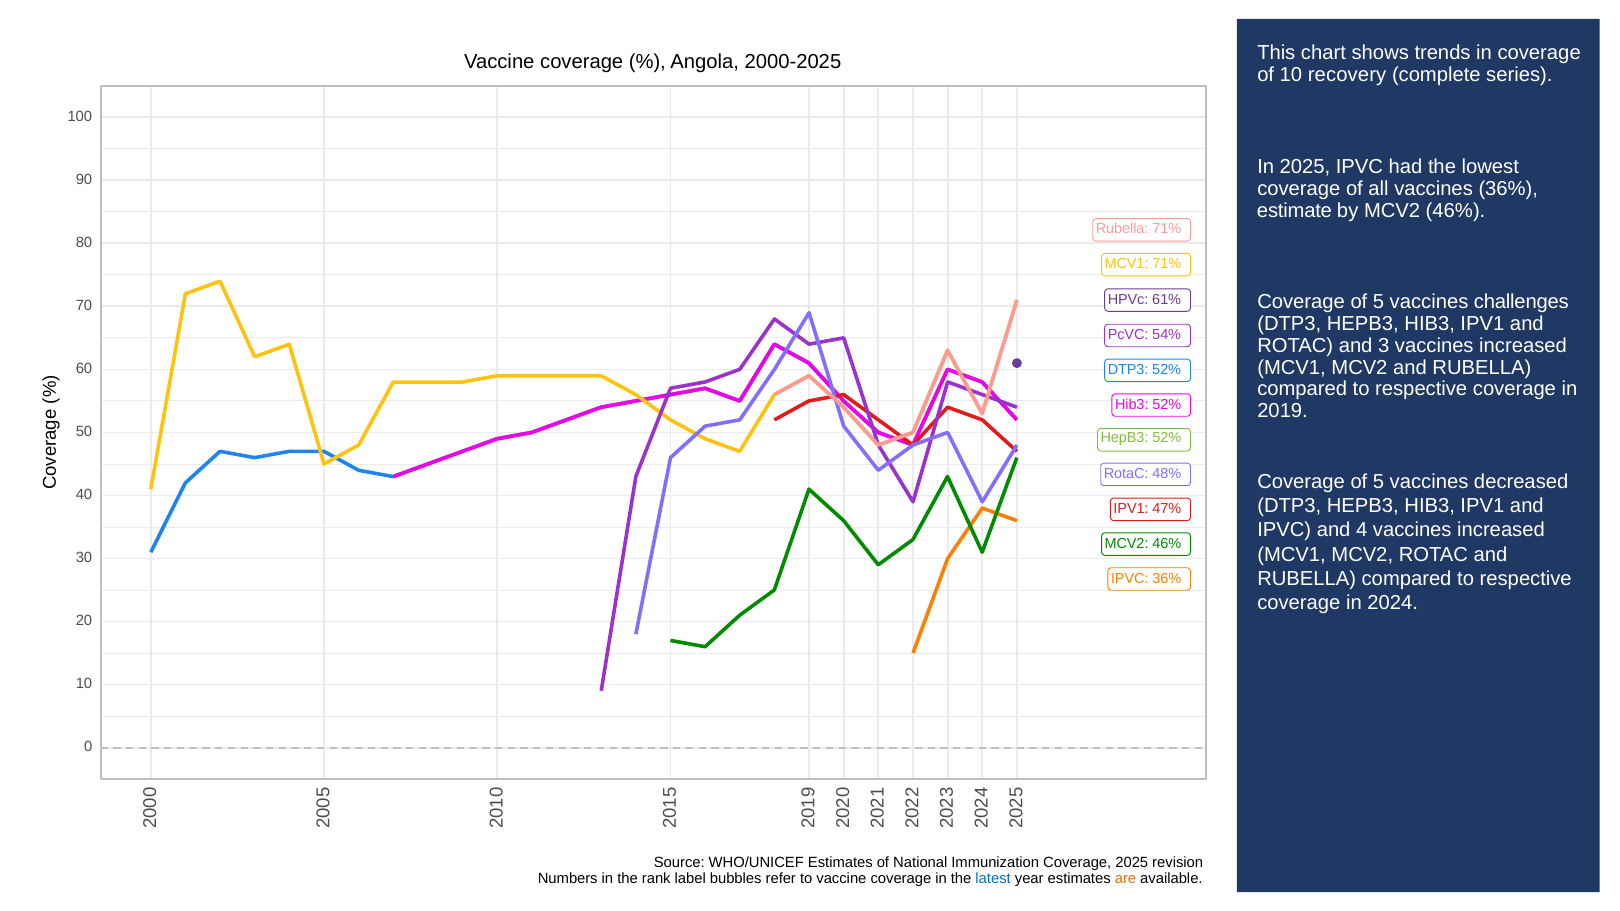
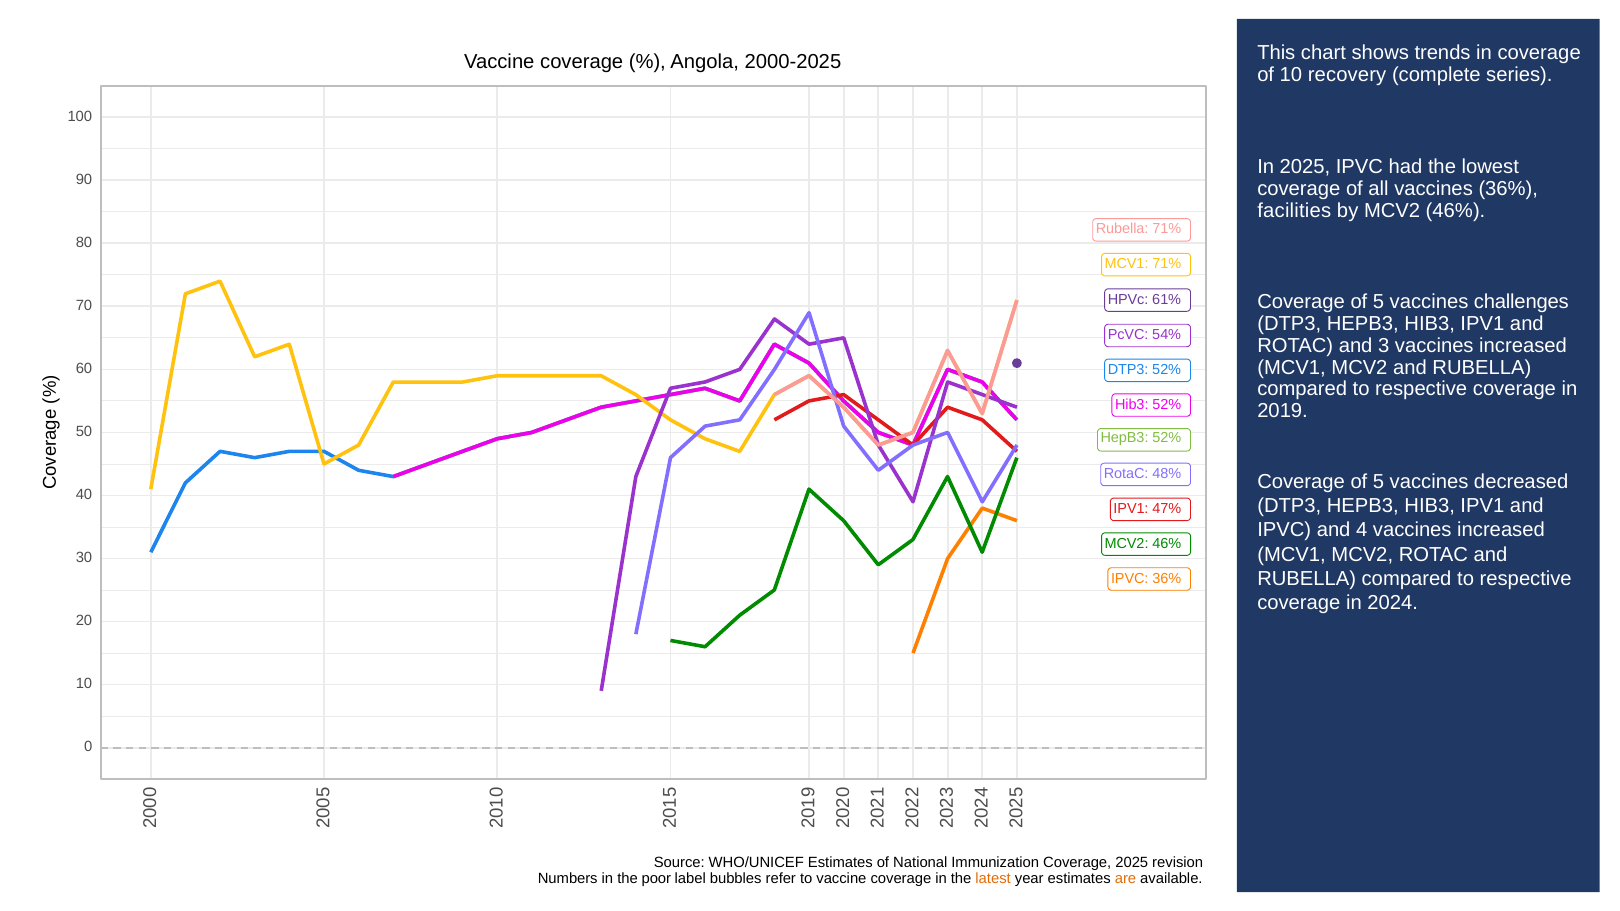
estimate: estimate -> facilities (1294, 210)
rank: rank -> poor (656, 879)
latest colour: blue -> orange (993, 879)
